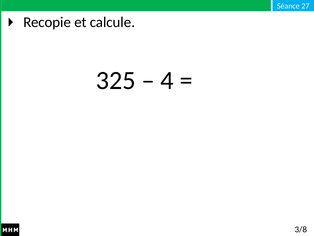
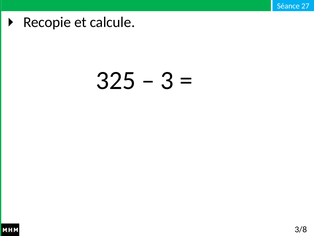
4: 4 -> 3 (167, 80)
